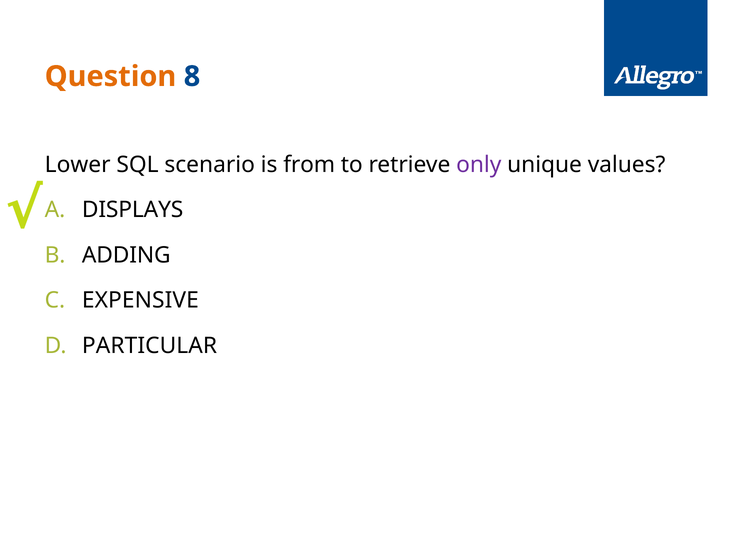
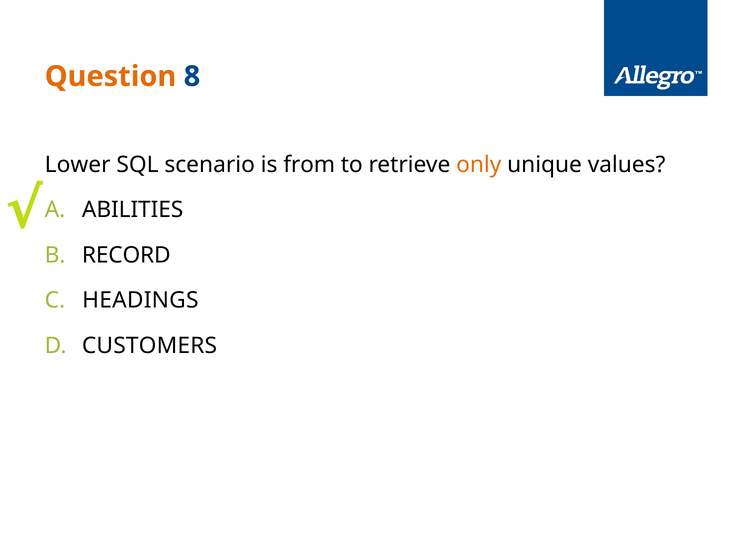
only colour: purple -> orange (479, 165)
DISPLAYS: DISPLAYS -> ABILITIES (133, 210)
ADDING: ADDING -> RECORD (126, 255)
EXPENSIVE: EXPENSIVE -> HEADINGS (140, 301)
PARTICULAR: PARTICULAR -> CUSTOMERS (150, 346)
